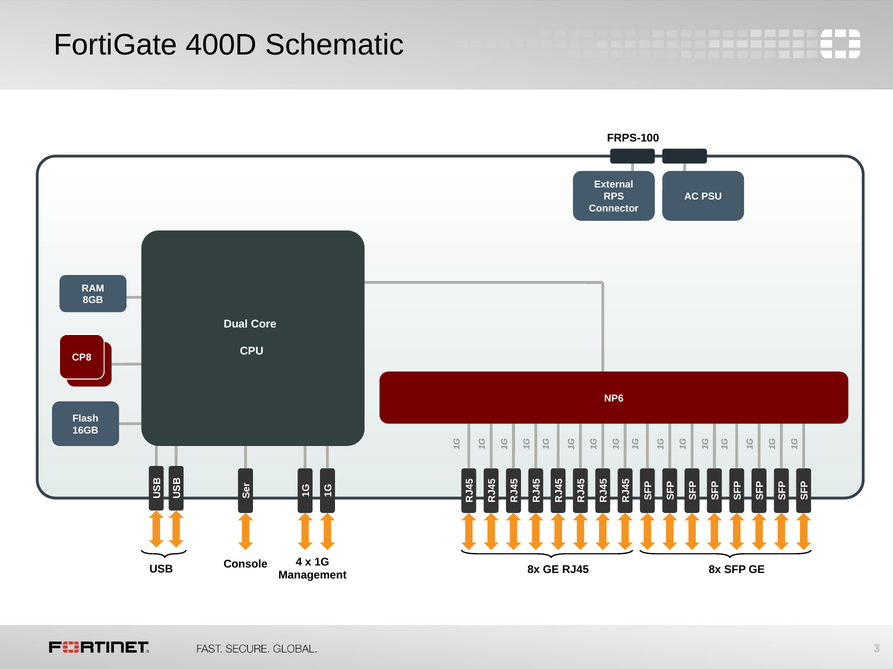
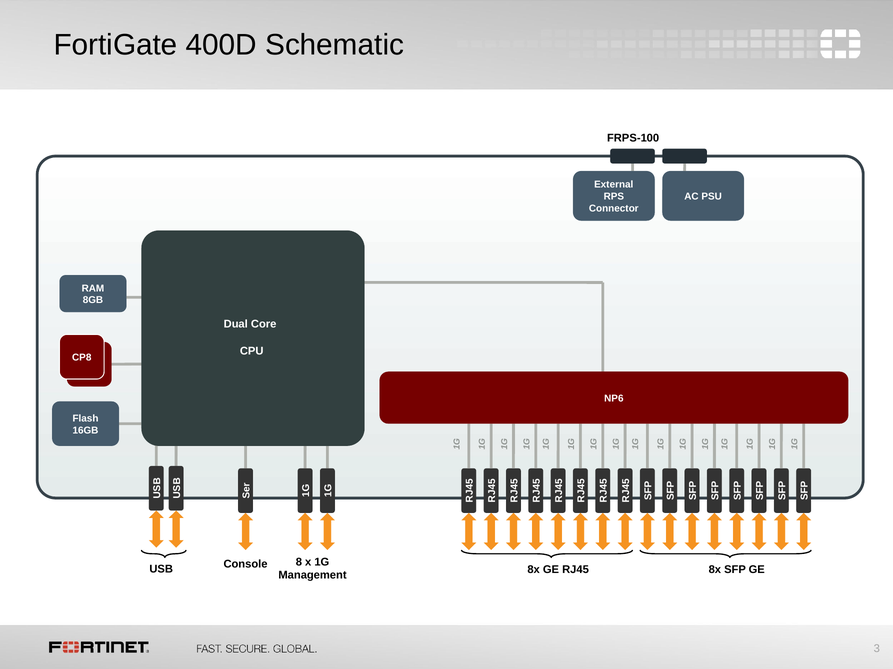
Console 4: 4 -> 8 (299, 563)
